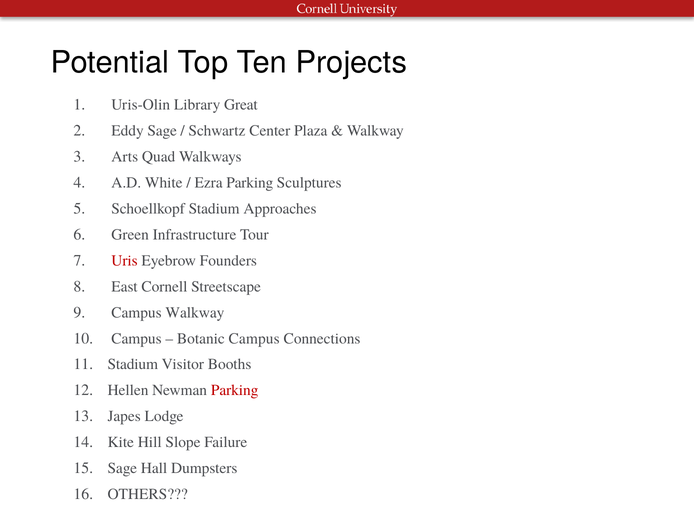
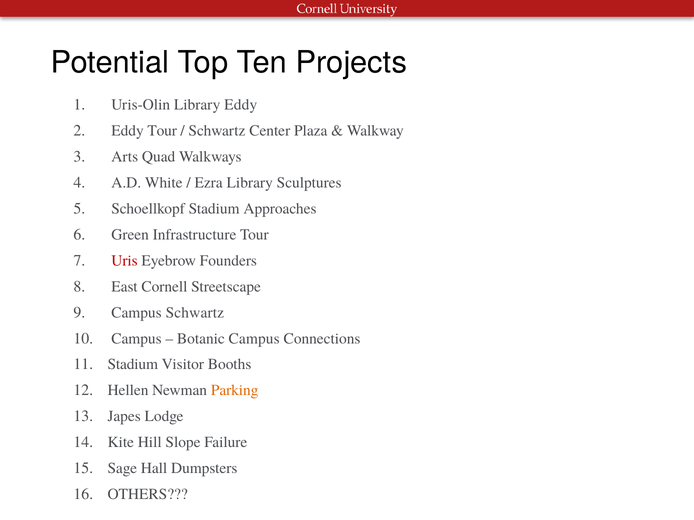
Library Great: Great -> Eddy (241, 105)
Eddy Sage: Sage -> Tour (162, 131)
Ezra Parking: Parking -> Library (250, 183)
Campus Walkway: Walkway -> Schwartz (195, 313)
Parking colour: red -> orange (235, 391)
